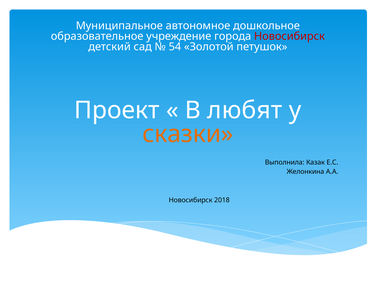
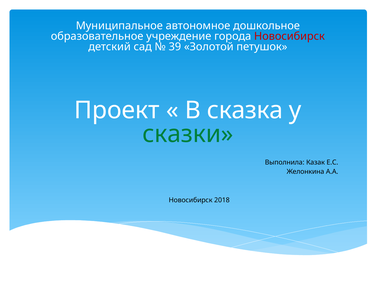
54: 54 -> 39 (175, 47)
любят: любят -> сказка (245, 110)
сказки colour: orange -> green (188, 134)
